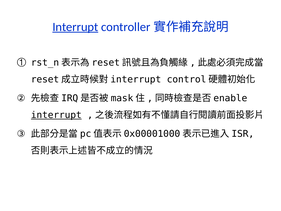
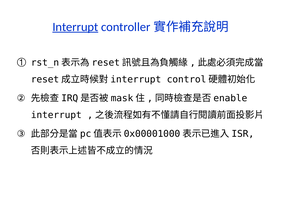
interrupt underline: present -> none (56, 115)
